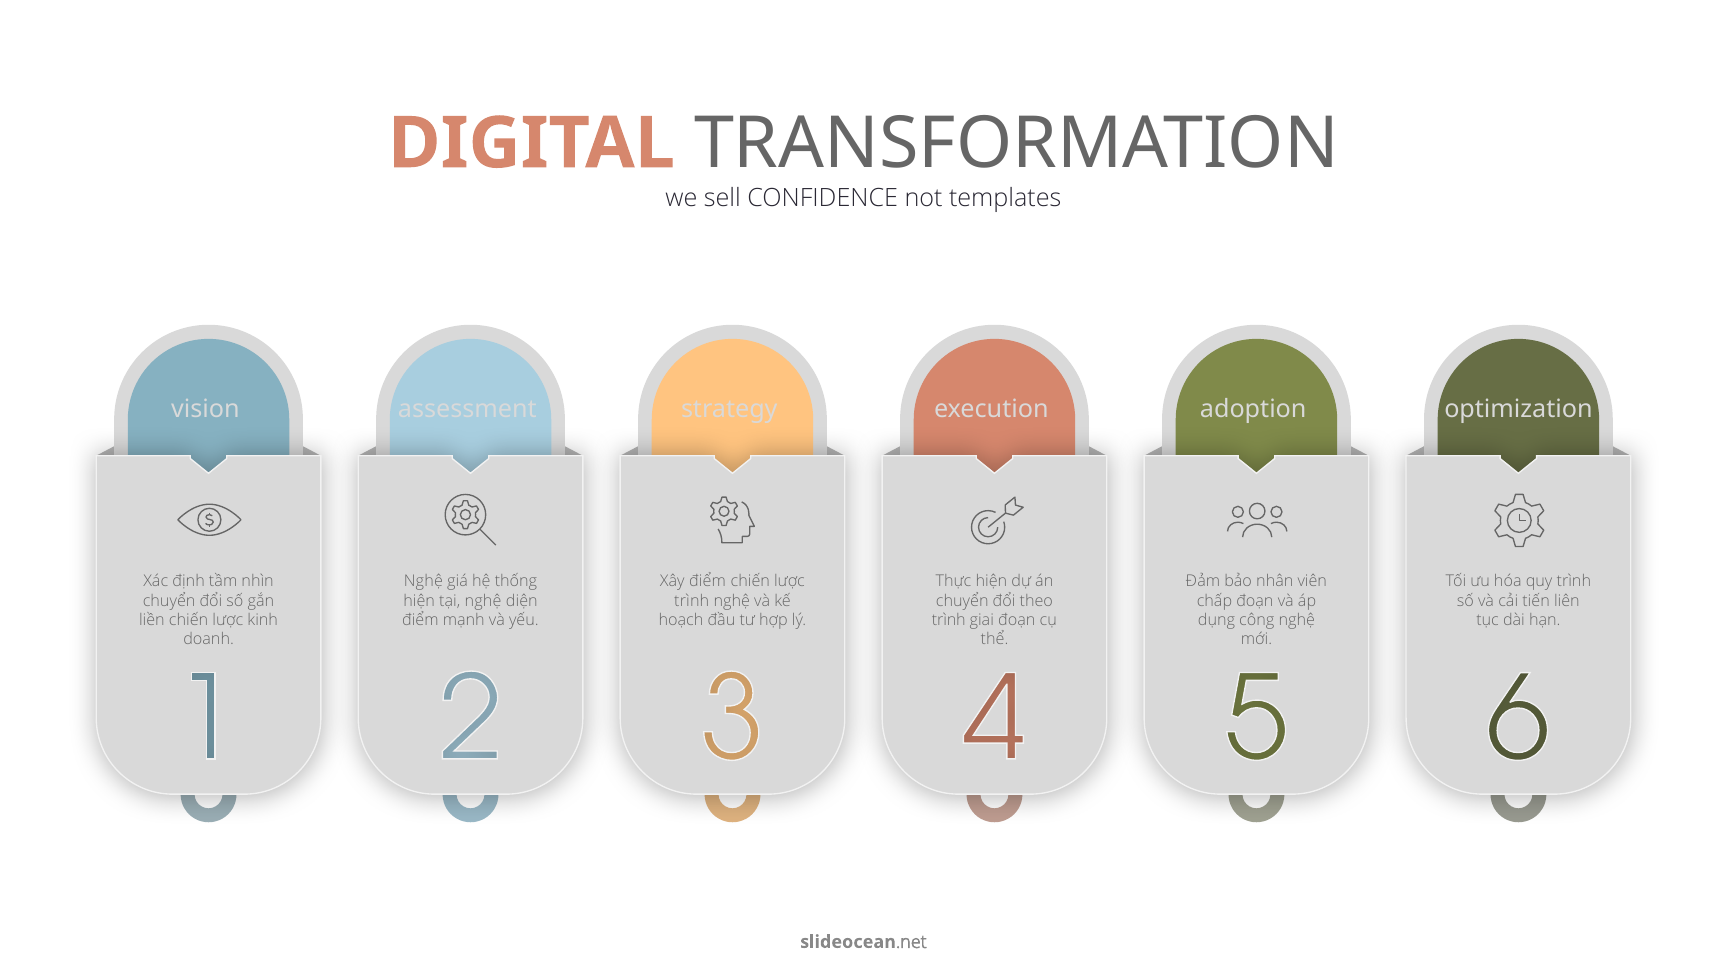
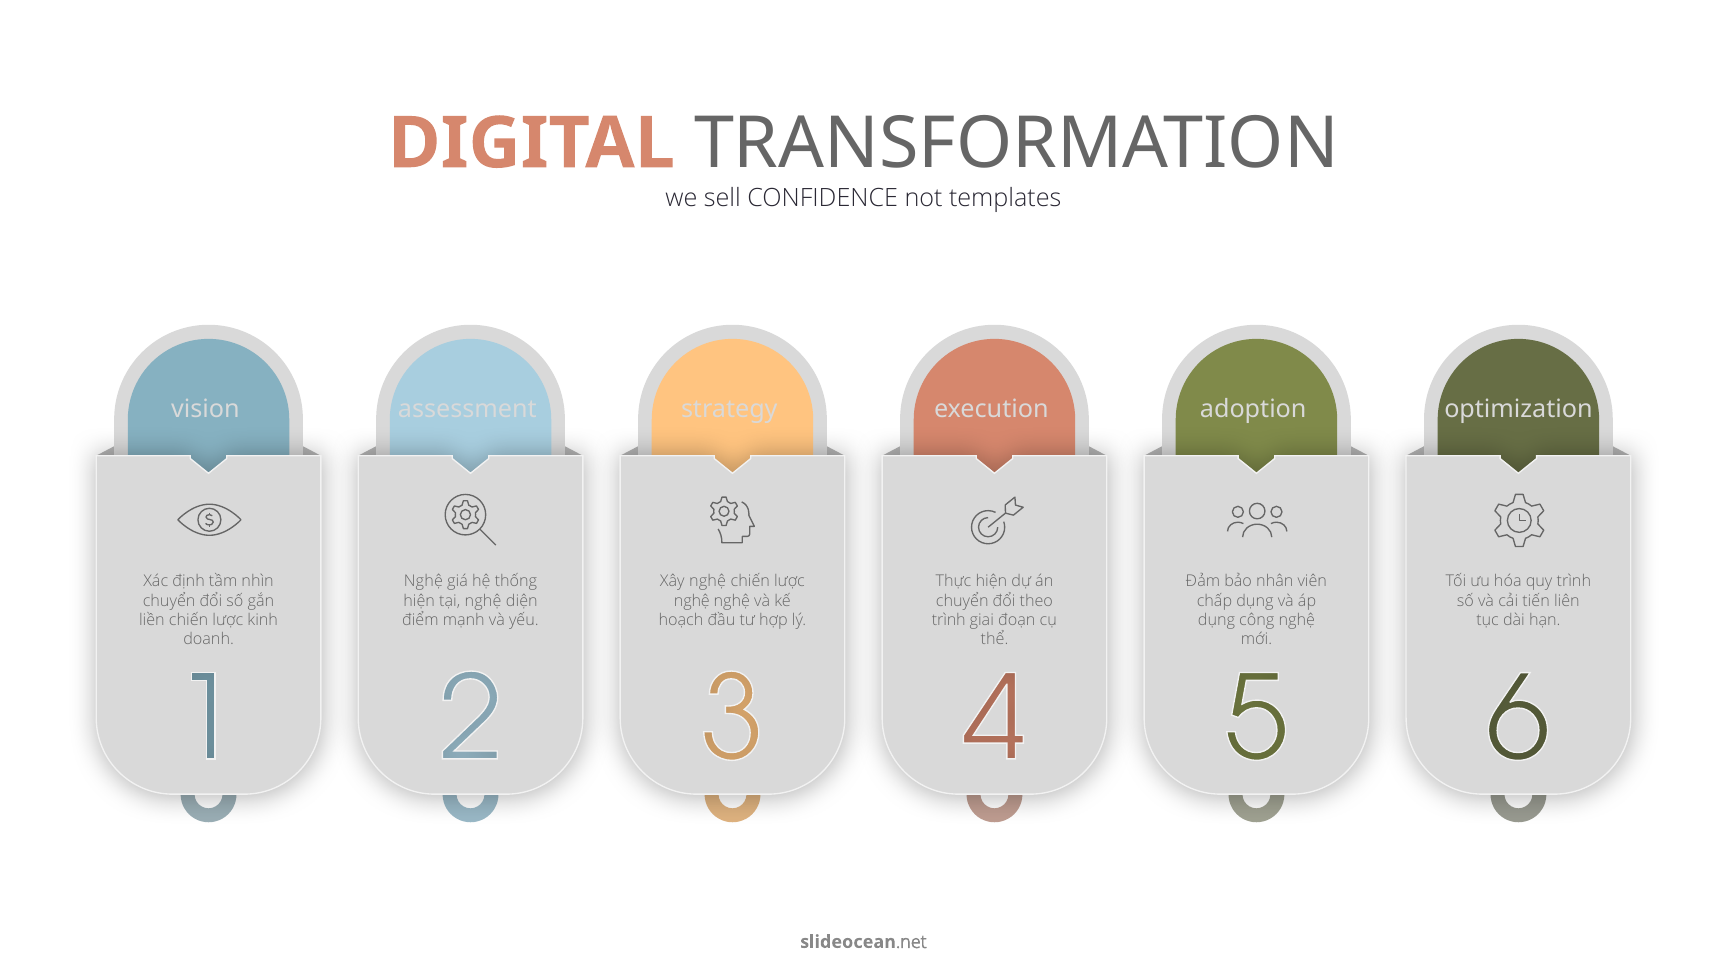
Xây điểm: điểm -> nghệ (708, 582)
trình: trình -> nghệ (692, 601)
chấp đoạn: đoạn -> dụng (1255, 601)
